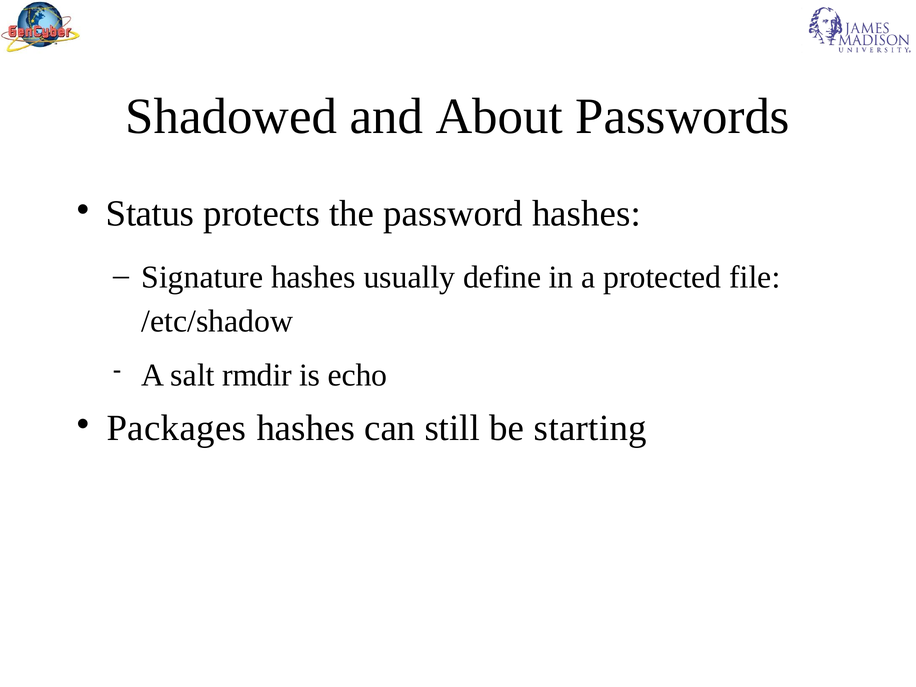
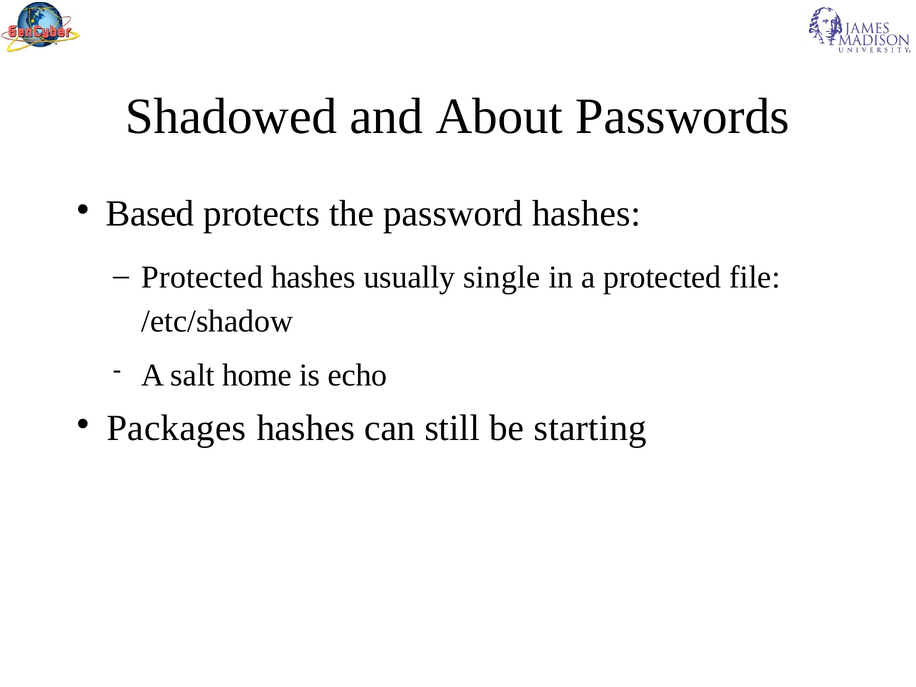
Status: Status -> Based (150, 214)
Signature: Signature -> Protected (202, 277)
define: define -> single (502, 277)
rmdir: rmdir -> home (257, 375)
